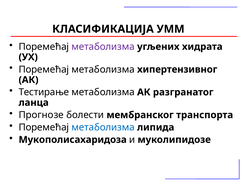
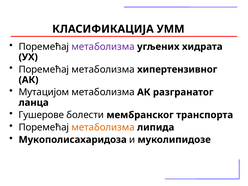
Тестирање: Тестирање -> Mутацијом (44, 92)
Прогнозе: Прогнозе -> Гушерове (41, 115)
метаболизма colour: blue -> orange (103, 127)
